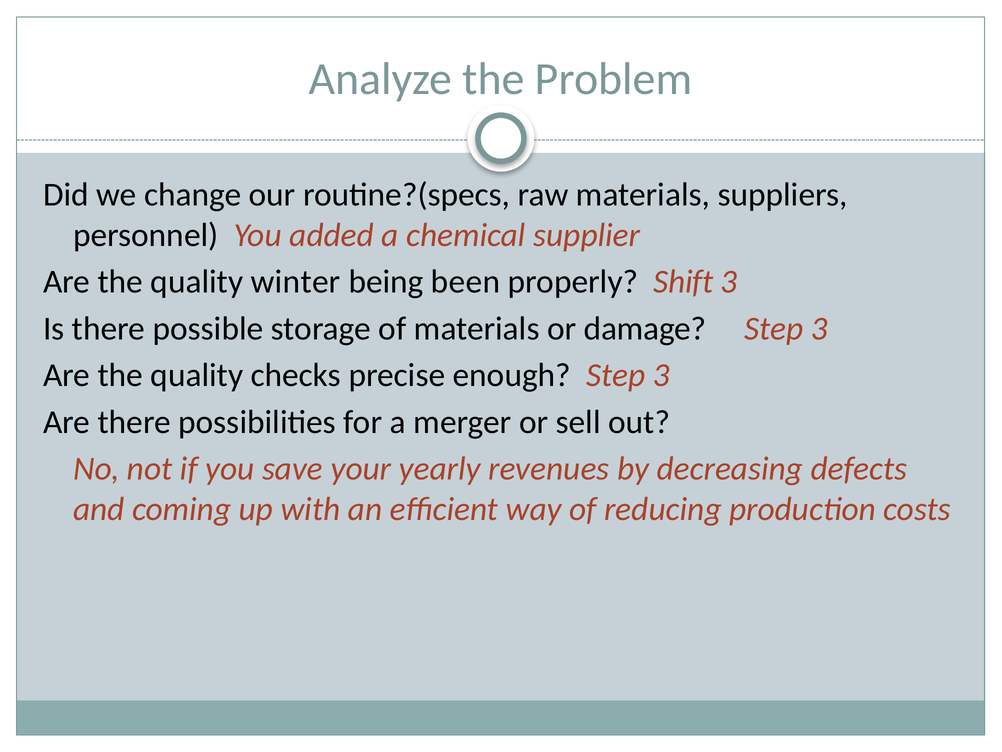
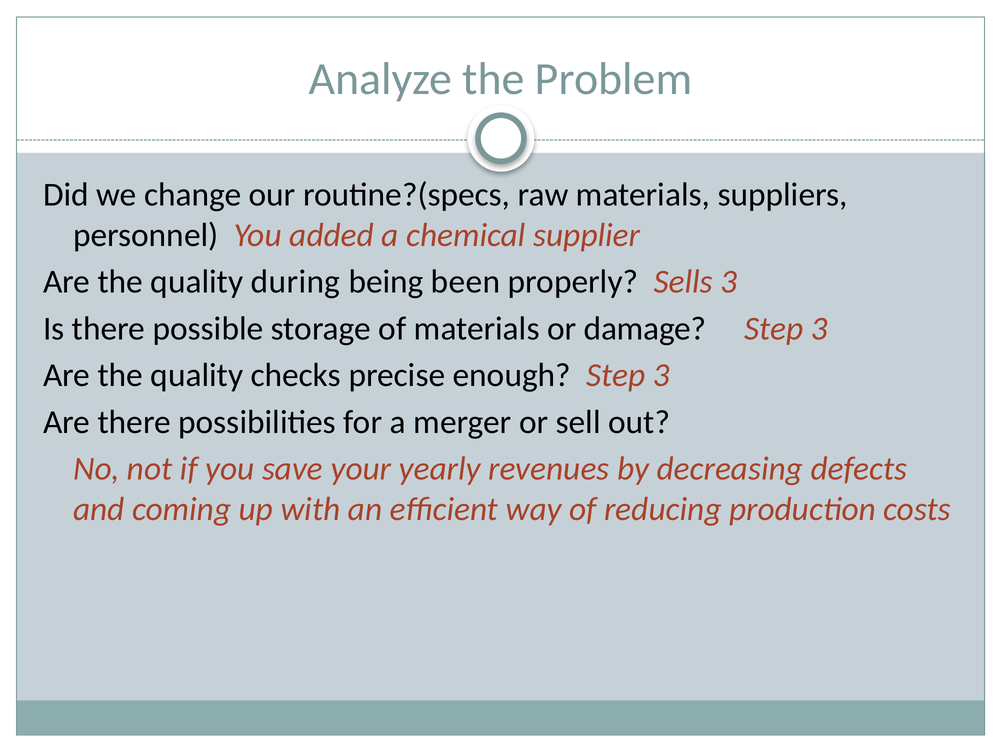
winter: winter -> during (296, 282)
Shift: Shift -> Sells (683, 282)
